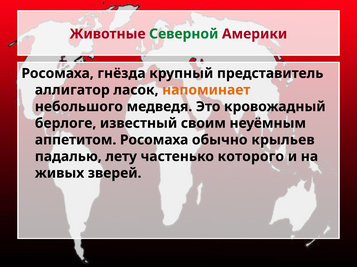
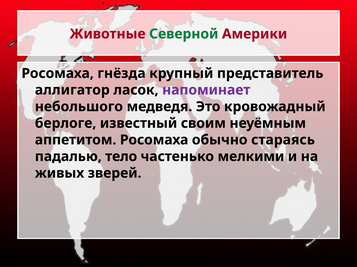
напоминает colour: orange -> purple (206, 90)
крыльев: крыльев -> стараясь (283, 140)
лету: лету -> тело (121, 157)
которого: которого -> мелкими (251, 157)
